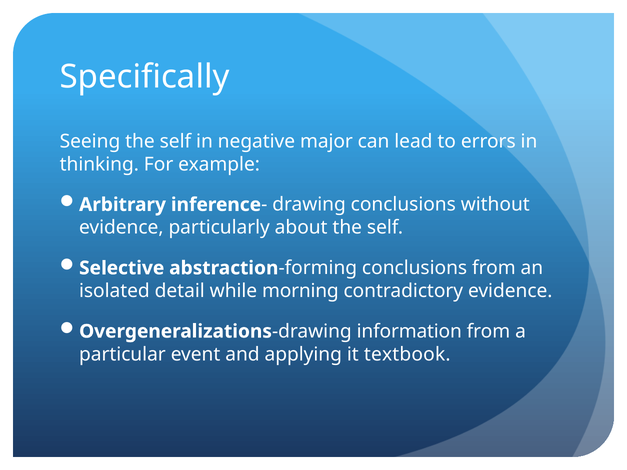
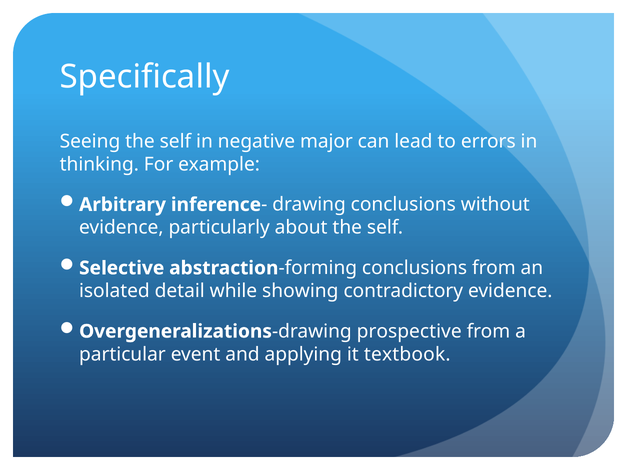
morning: morning -> showing (300, 291)
information: information -> prospective (409, 332)
